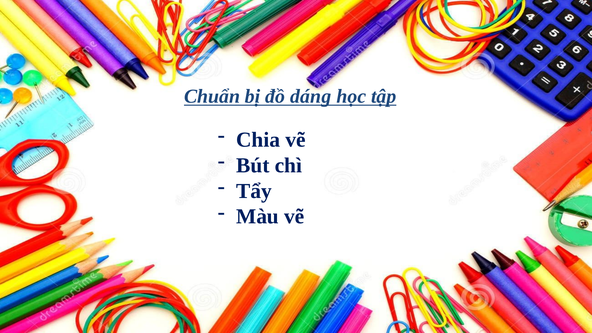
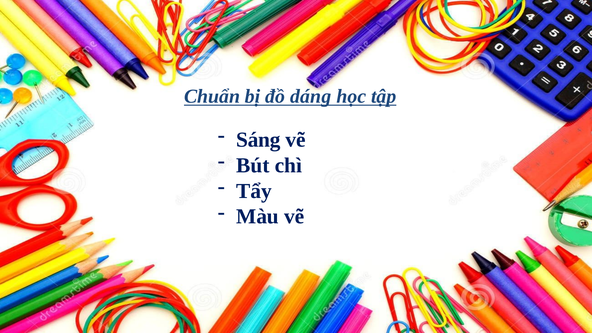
Chia: Chia -> Sáng (258, 140)
